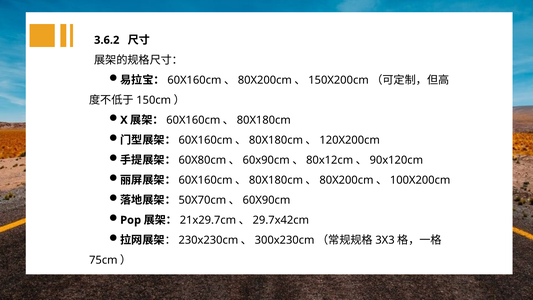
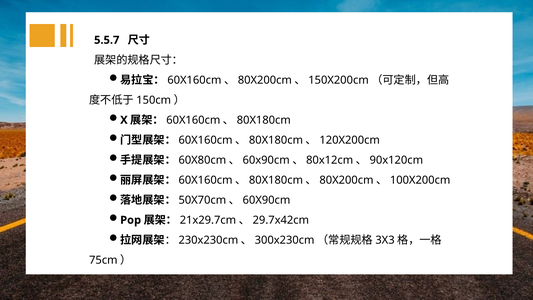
3.6.2: 3.6.2 -> 5.5.7 (107, 40)
